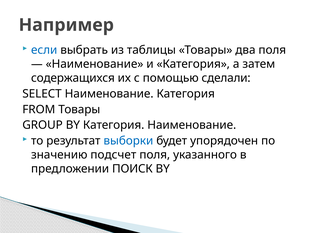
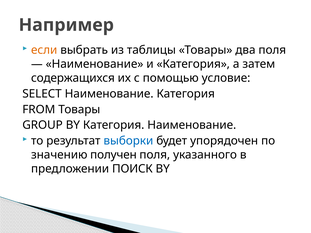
если colour: blue -> orange (44, 50)
сделали: сделали -> условие (226, 78)
подсчет: подсчет -> получен (113, 155)
